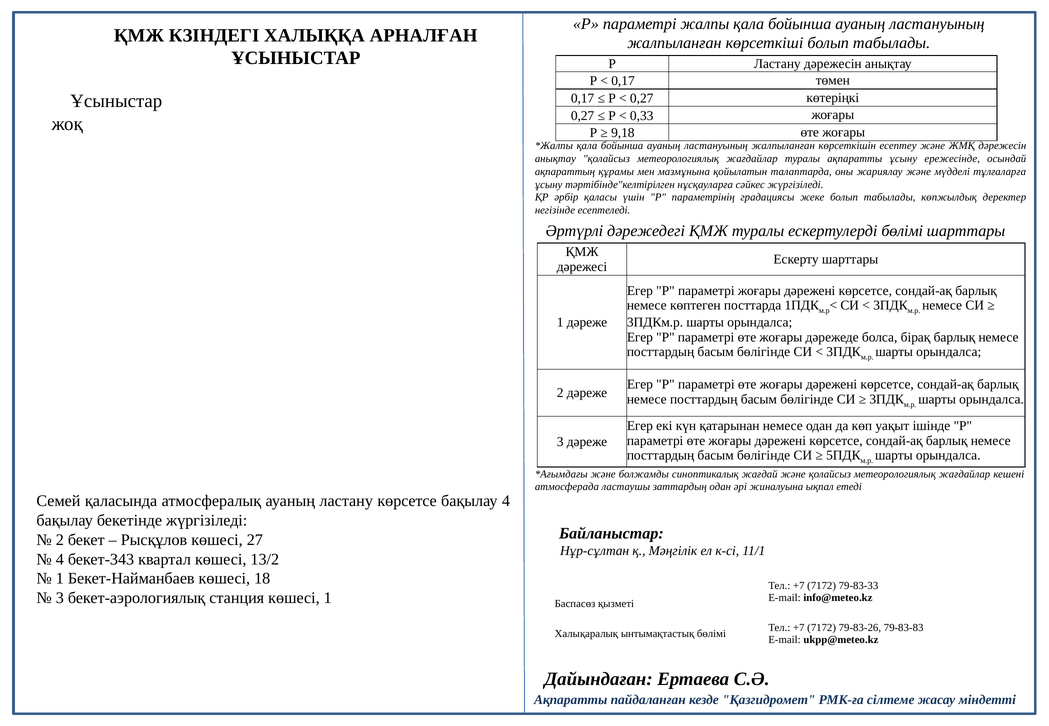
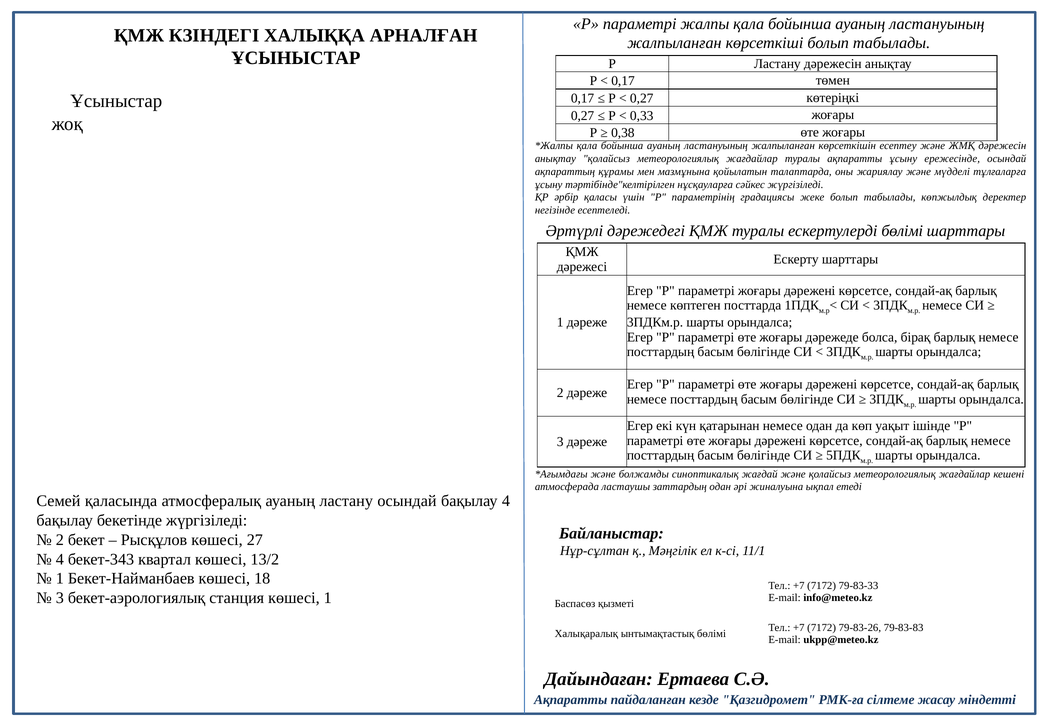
9,18: 9,18 -> 0,38 (623, 133)
ластану көрсетсе: көрсетсе -> осындай (407, 501)
